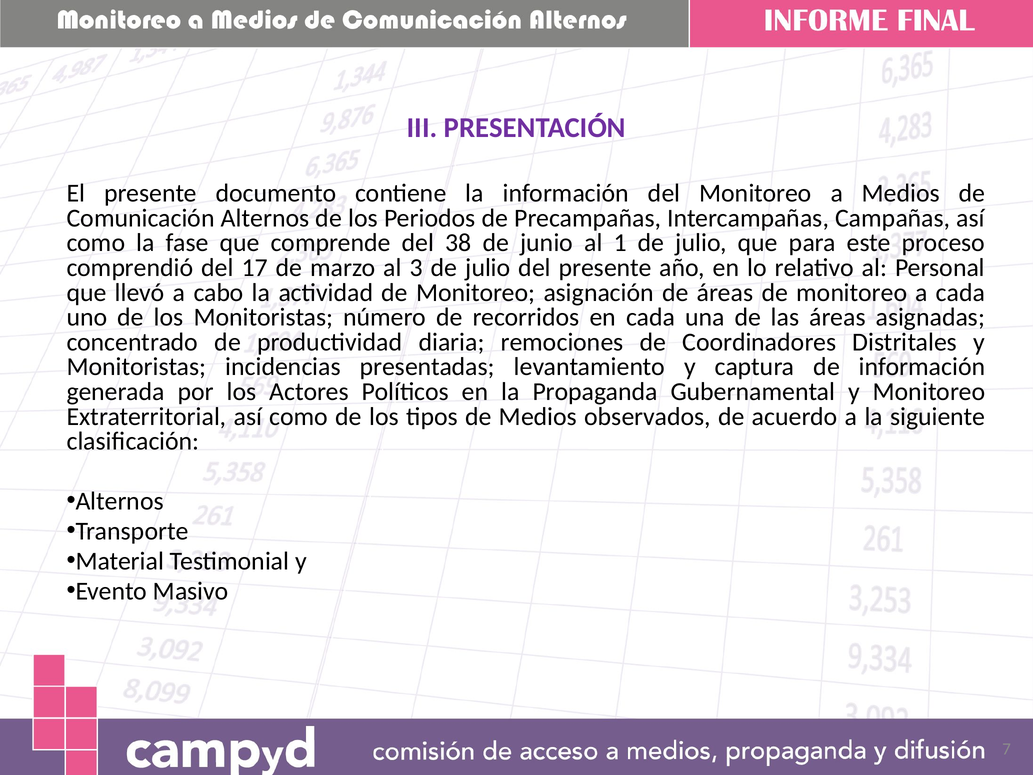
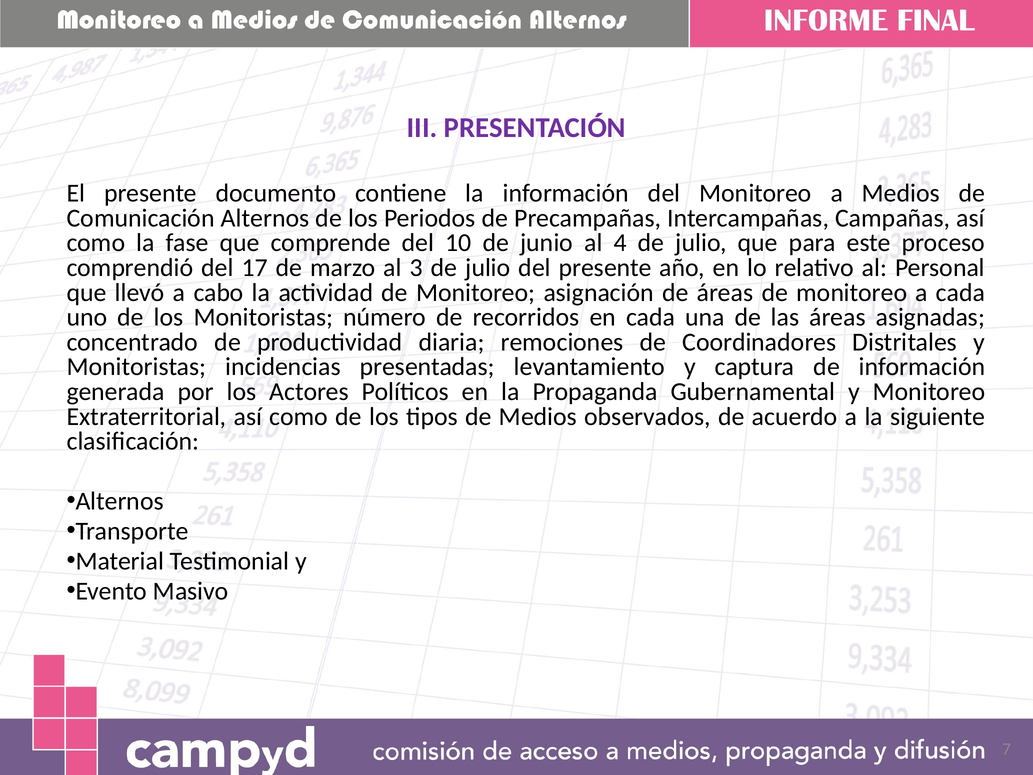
38: 38 -> 10 (458, 243)
1: 1 -> 4 (620, 243)
